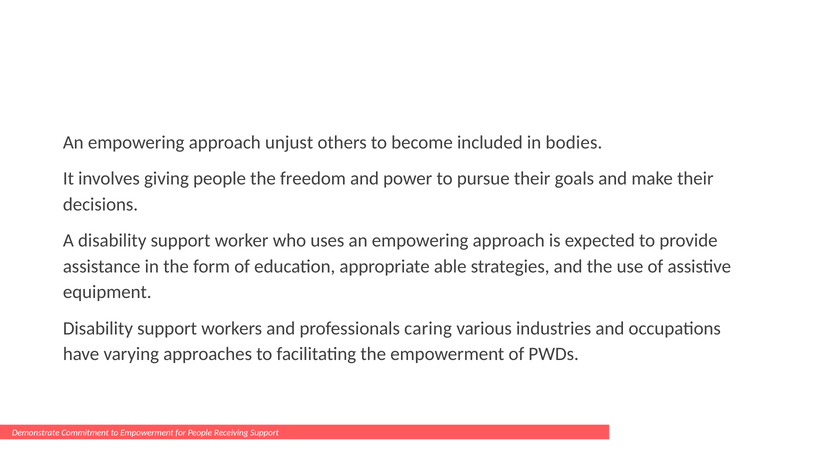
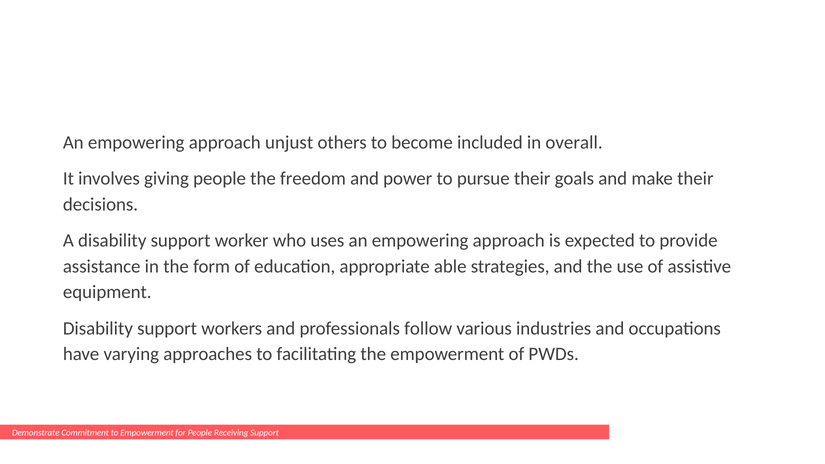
bodies: bodies -> overall (574, 142)
caring: caring -> follow (428, 328)
